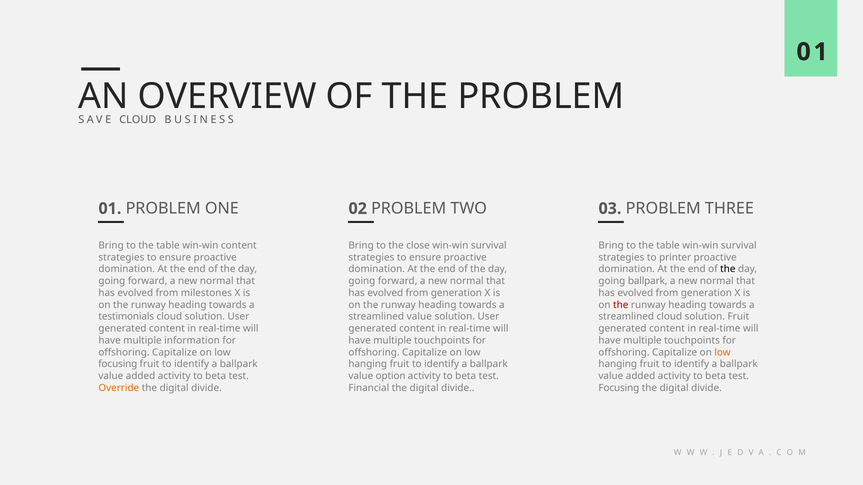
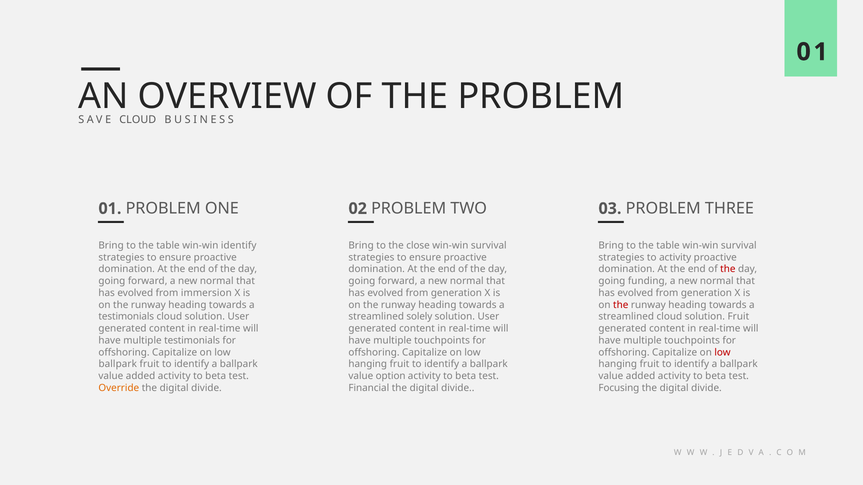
win-win content: content -> identify (239, 246)
to printer: printer -> activity (675, 258)
the colour: black -> red (728, 269)
going ballpark: ballpark -> funding (648, 281)
milestones: milestones -> immersion (206, 293)
streamlined value: value -> solely (419, 317)
multiple information: information -> testimonials (192, 341)
low colour: orange -> red (723, 353)
focusing: focusing -> ballpark (118, 364)
